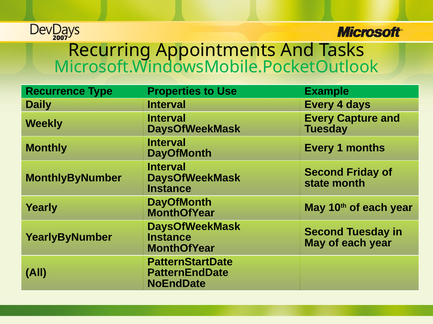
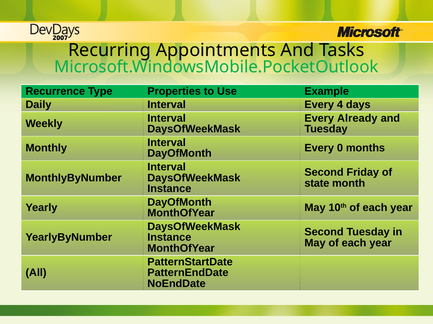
Capture: Capture -> Already (357, 118)
1: 1 -> 0 (340, 148)
